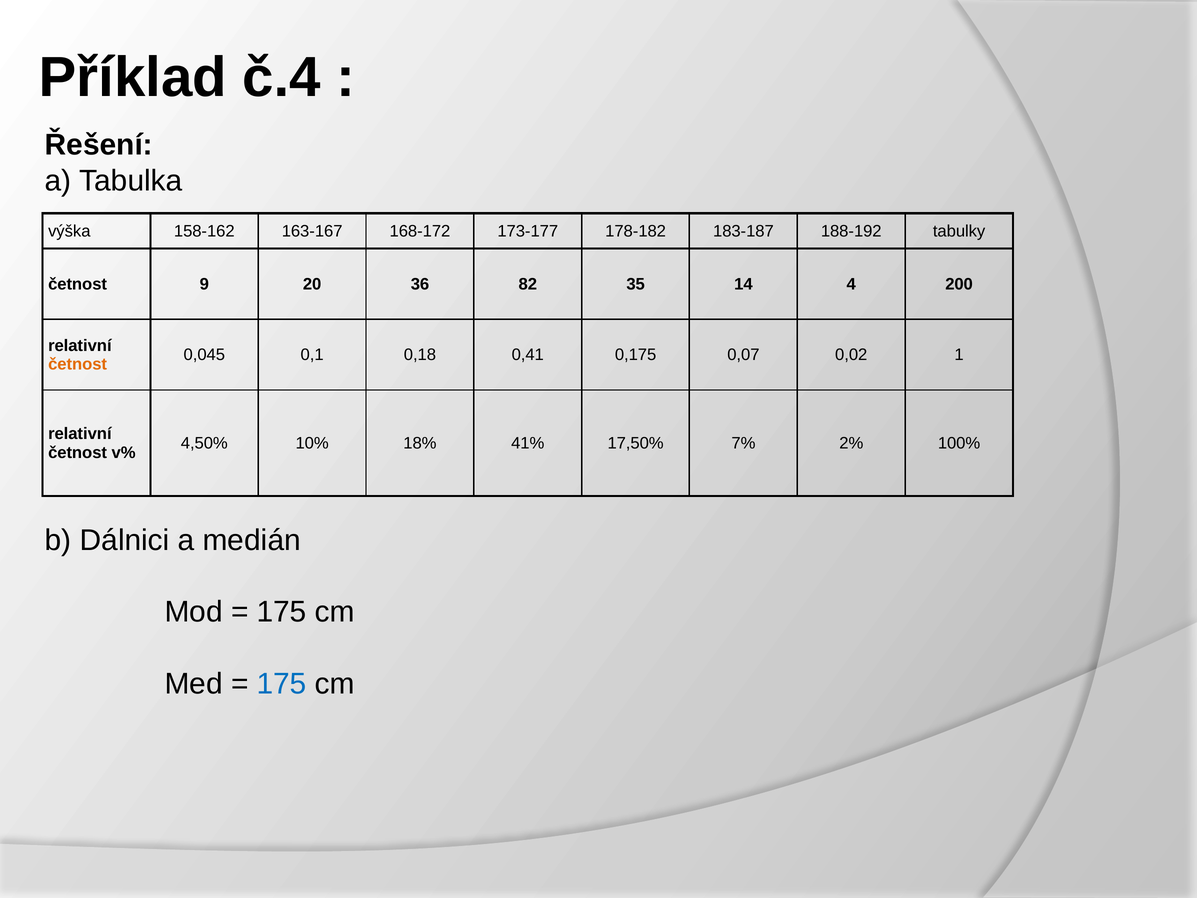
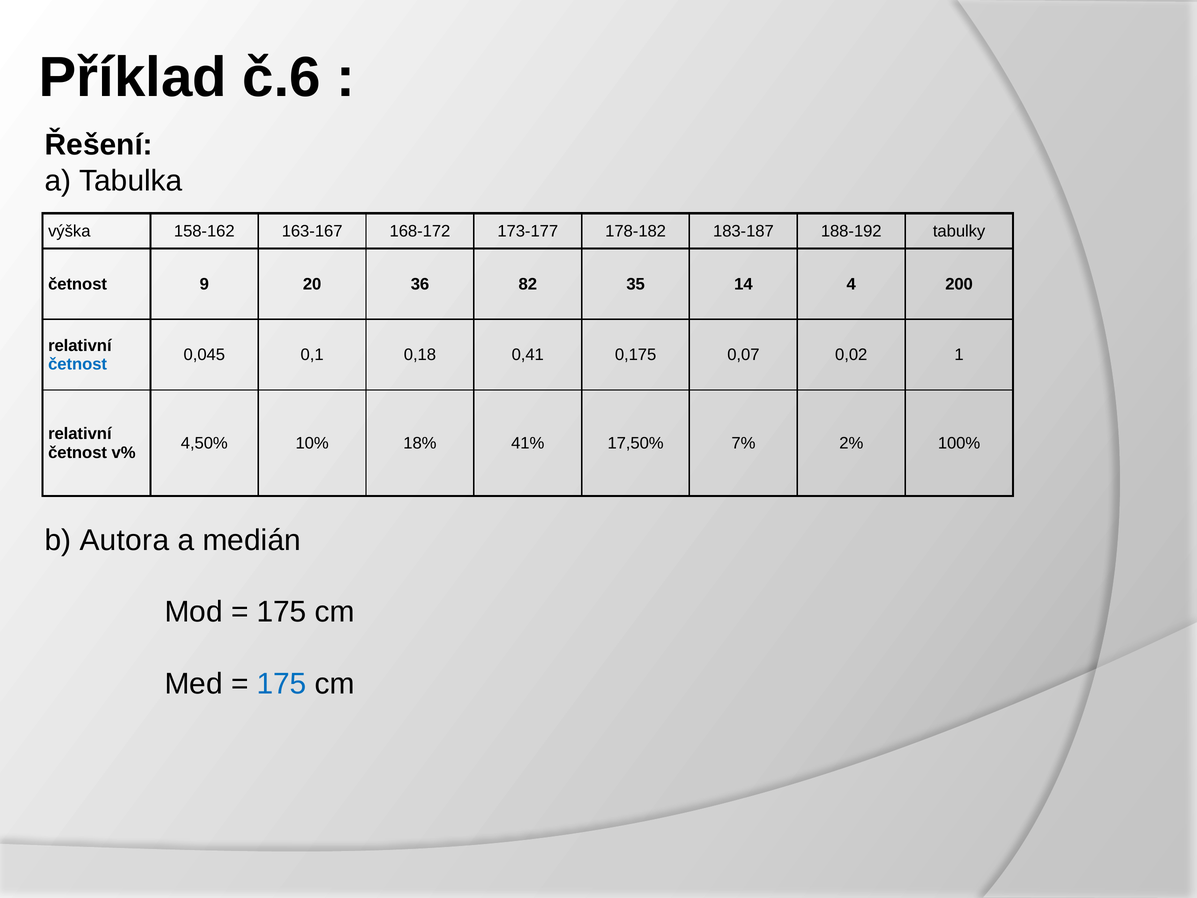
č.4: č.4 -> č.6 (282, 78)
četnost colour: orange -> blue (78, 364)
Dálnici: Dálnici -> Autora (124, 540)
